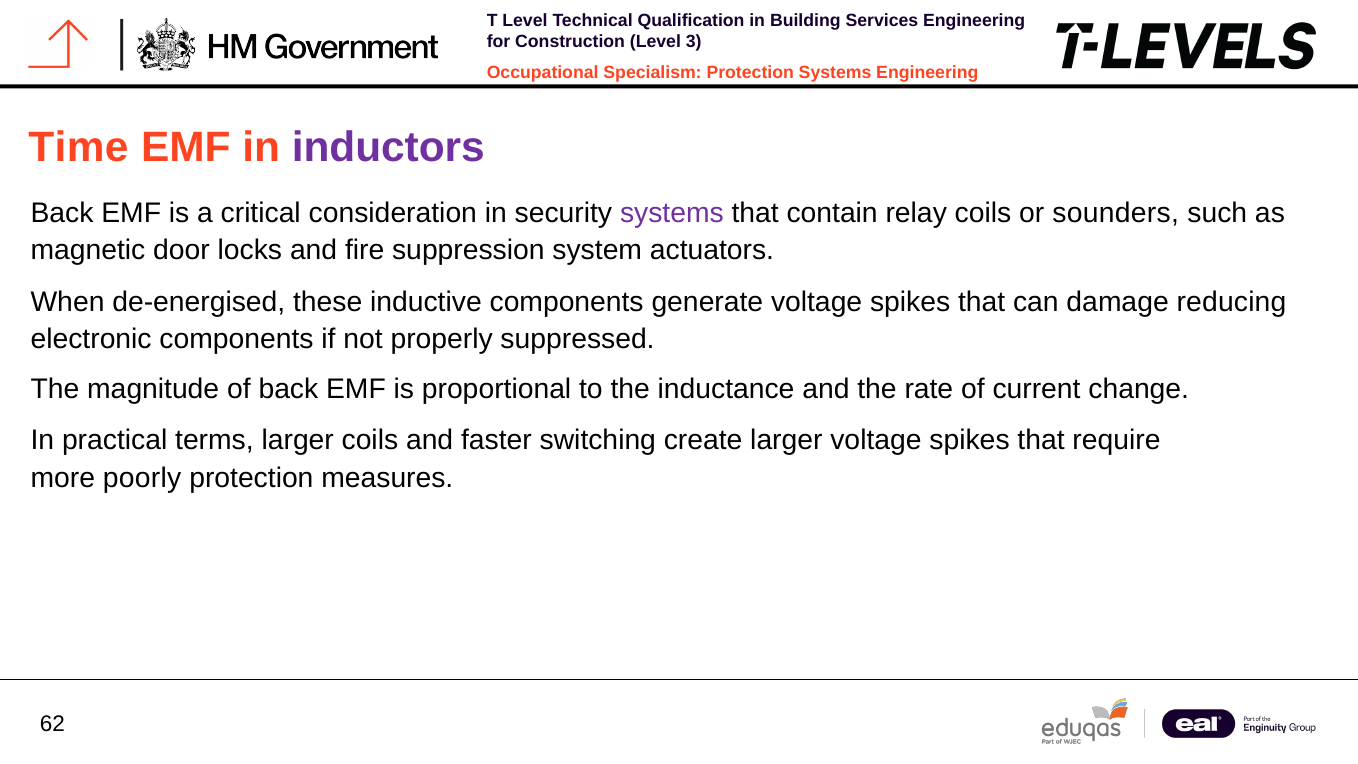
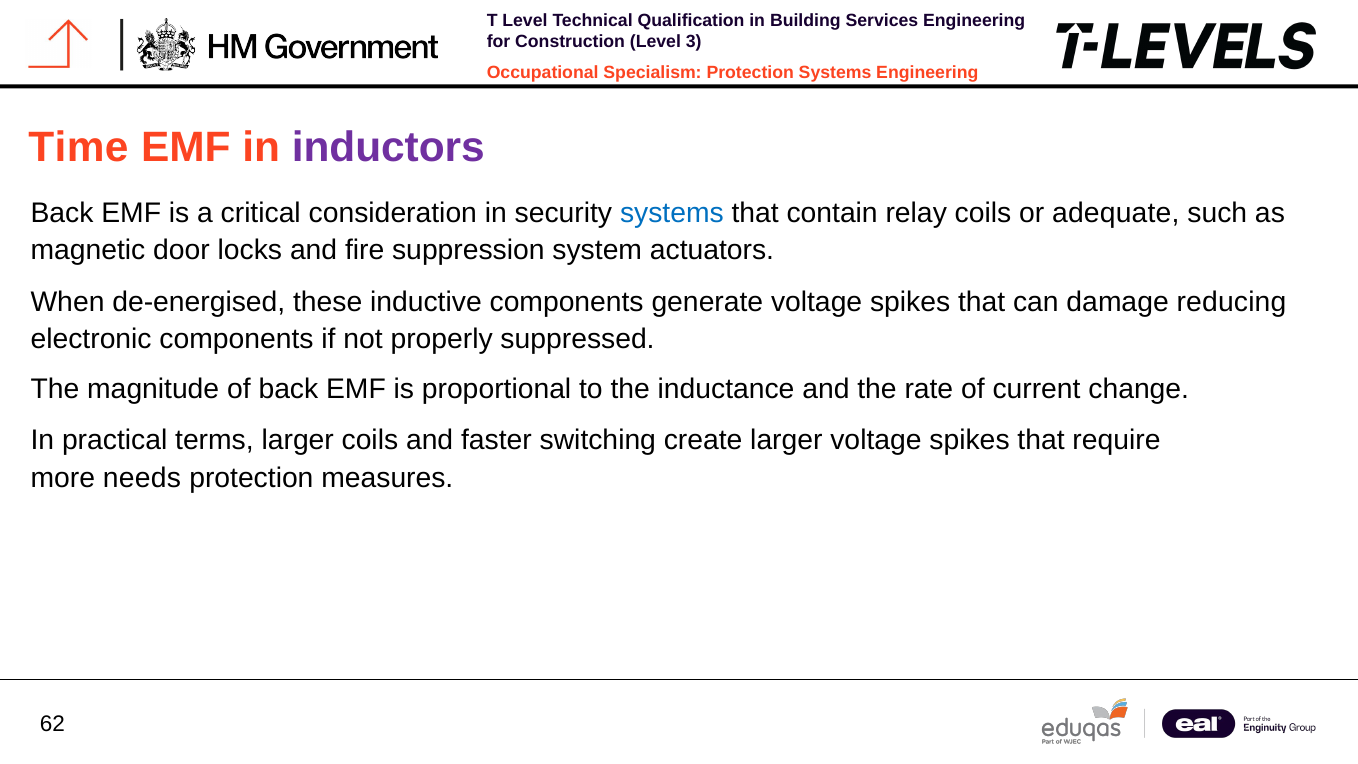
systems colour: purple -> blue (672, 213)
sounders: sounders -> adequate (1116, 213)
poorly: poorly -> needs (142, 478)
